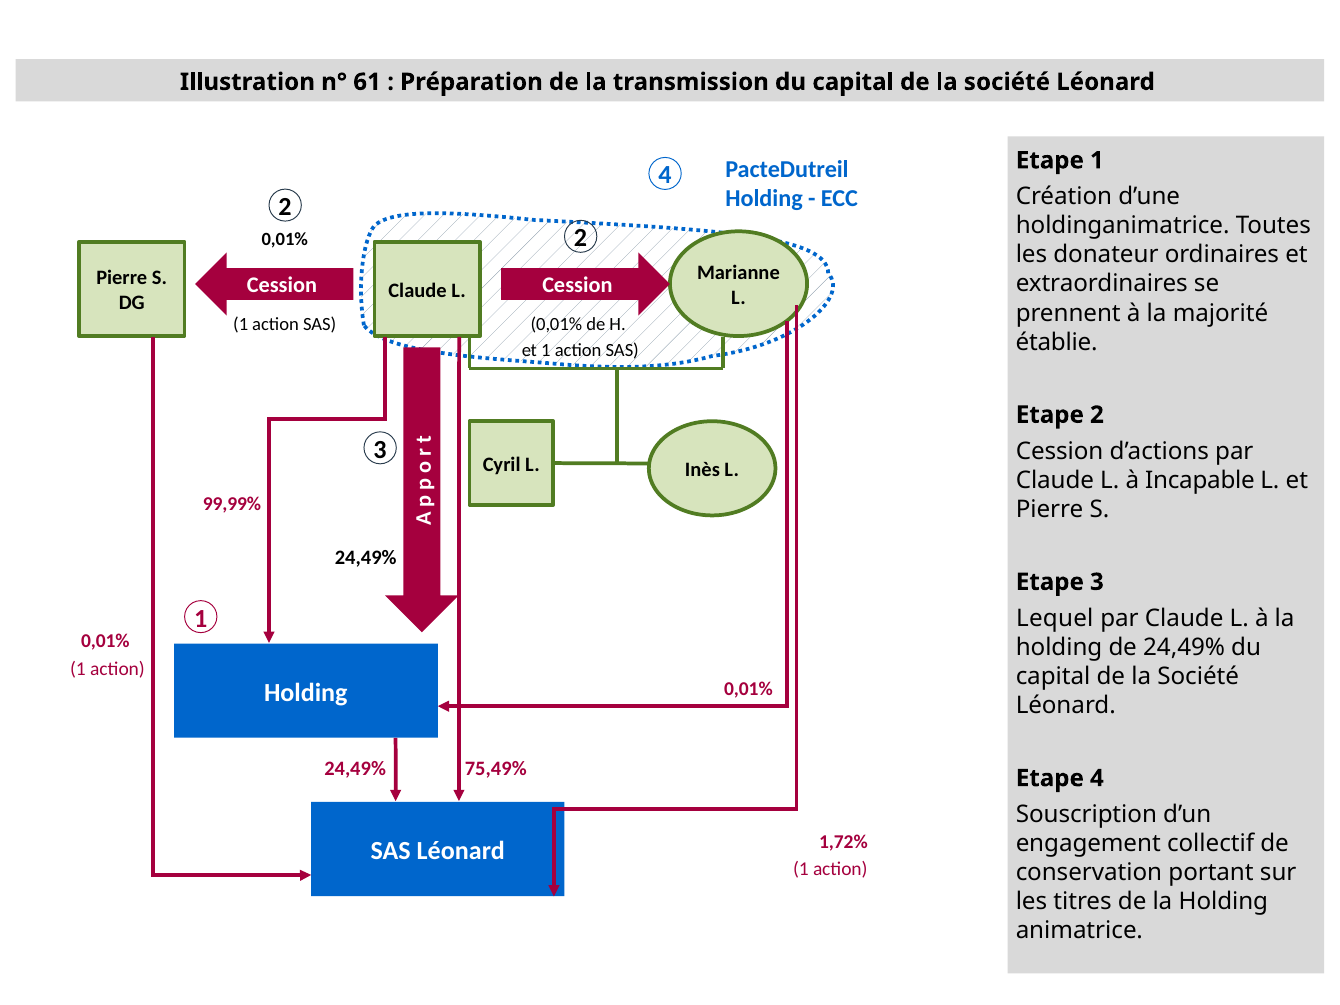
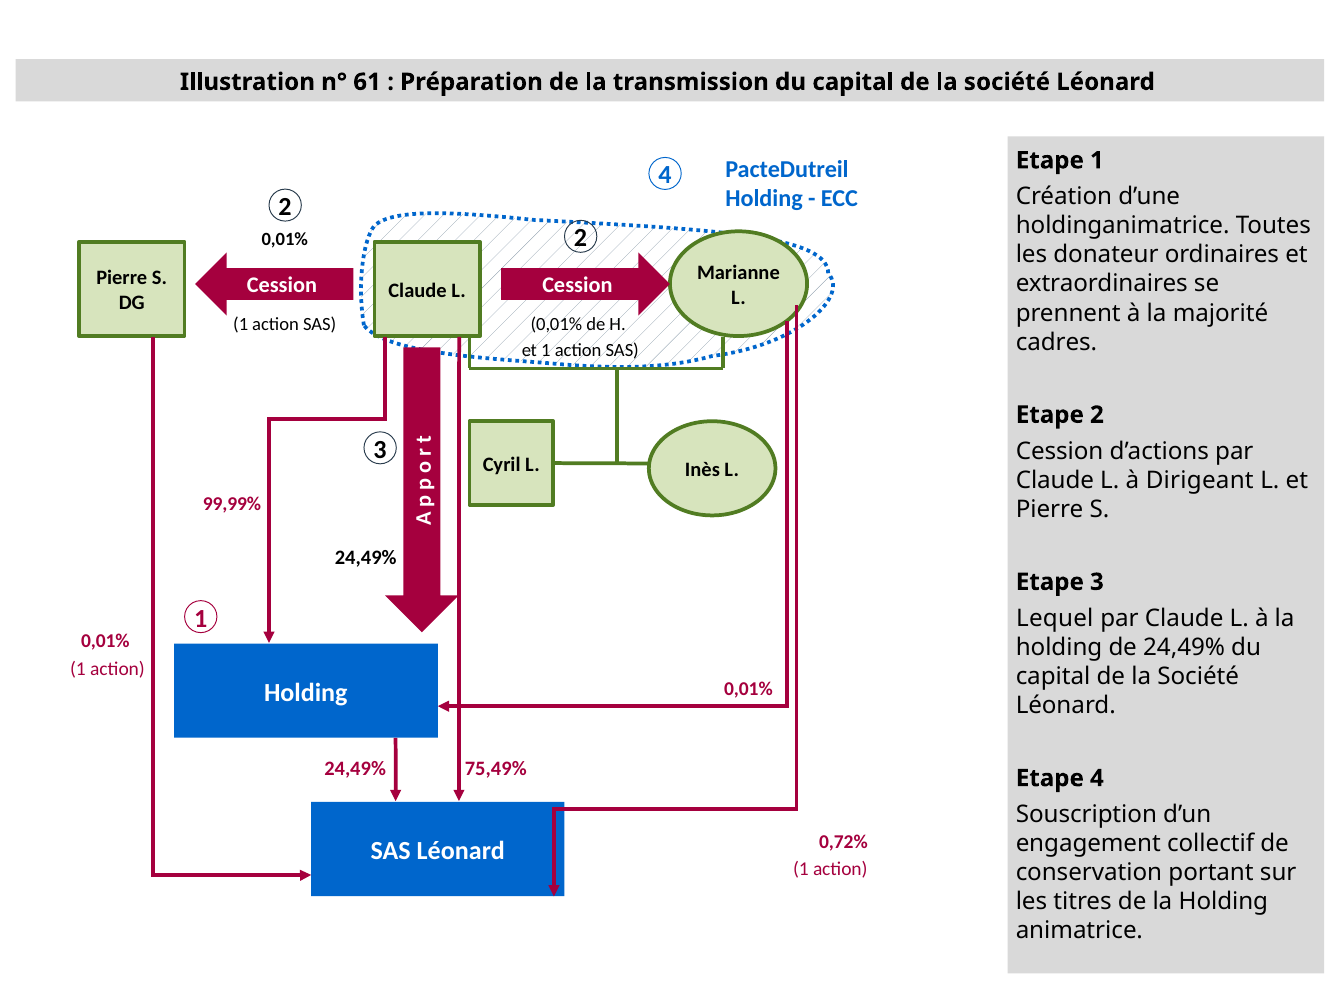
établie: établie -> cadres (1057, 342)
Incapable: Incapable -> Dirigeant (1200, 480)
1,72%: 1,72% -> 0,72% (843, 842)
